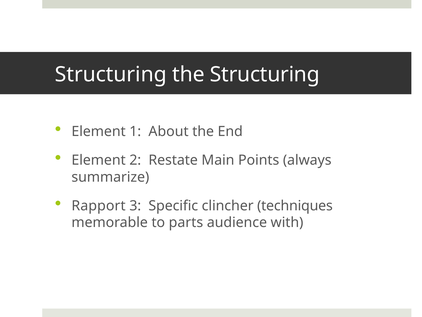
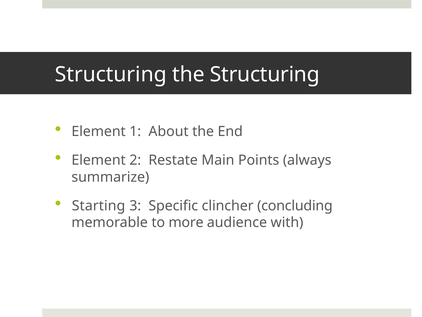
Rapport: Rapport -> Starting (99, 205)
techniques: techniques -> concluding (295, 205)
parts: parts -> more (186, 222)
